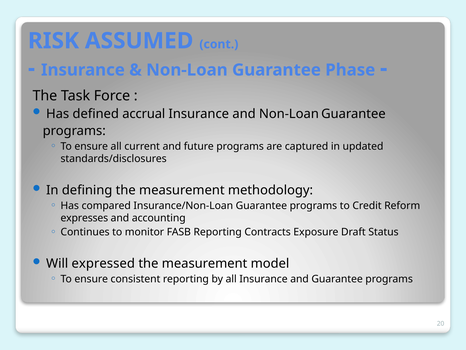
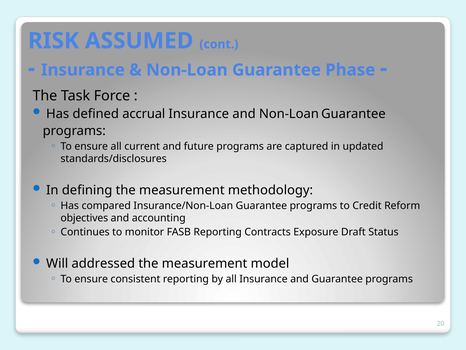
expresses: expresses -> objectives (84, 218)
expressed: expressed -> addressed (103, 263)
